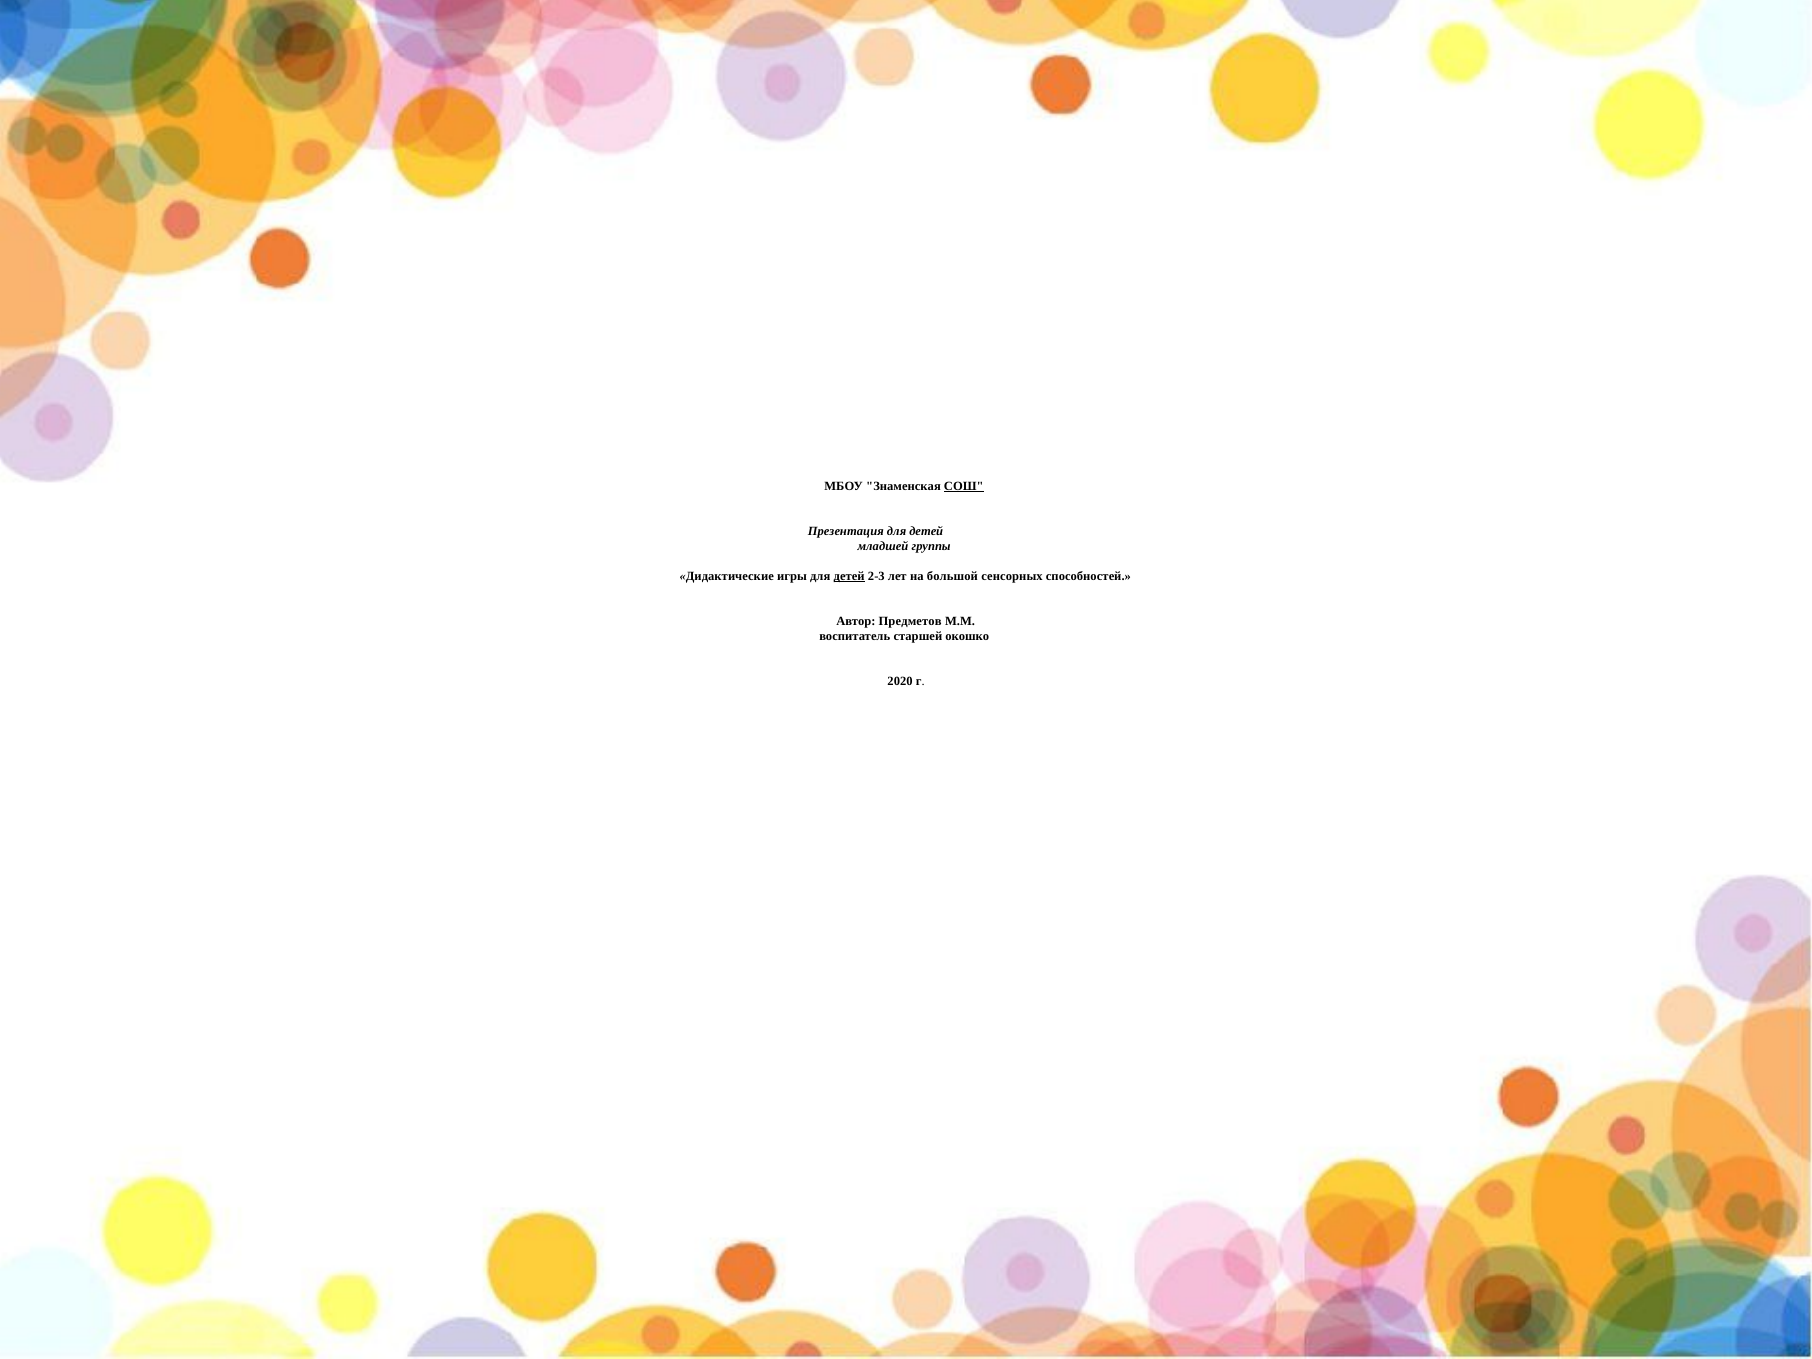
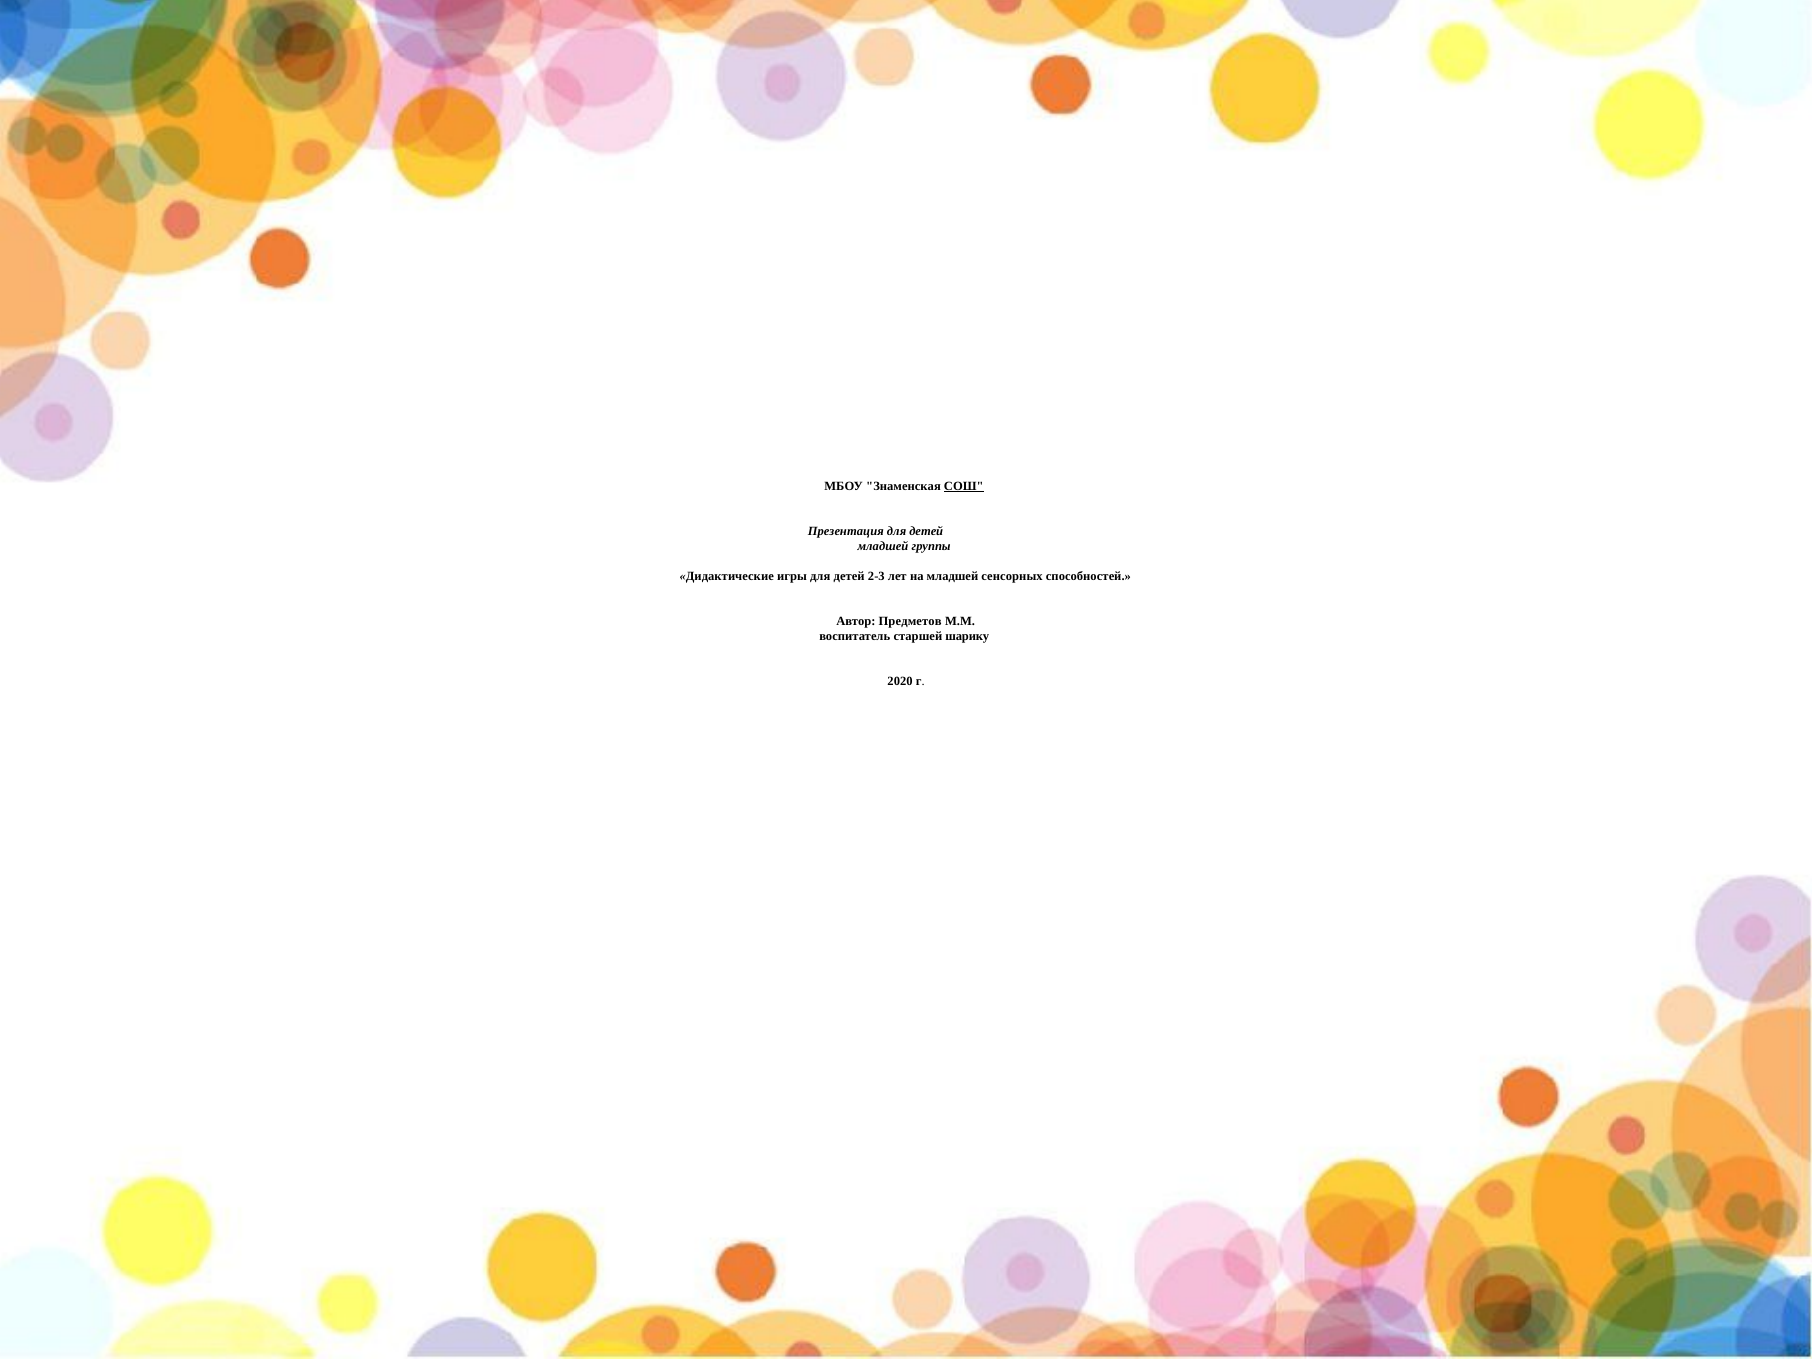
детей underline: present -> none (849, 576)
на большой: большой -> младшей (952, 576)
окошко: окошко -> шарику (967, 636)
